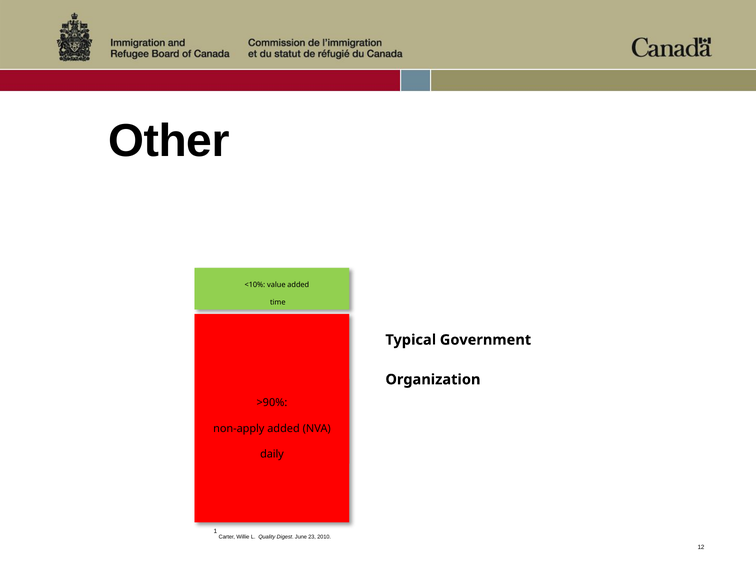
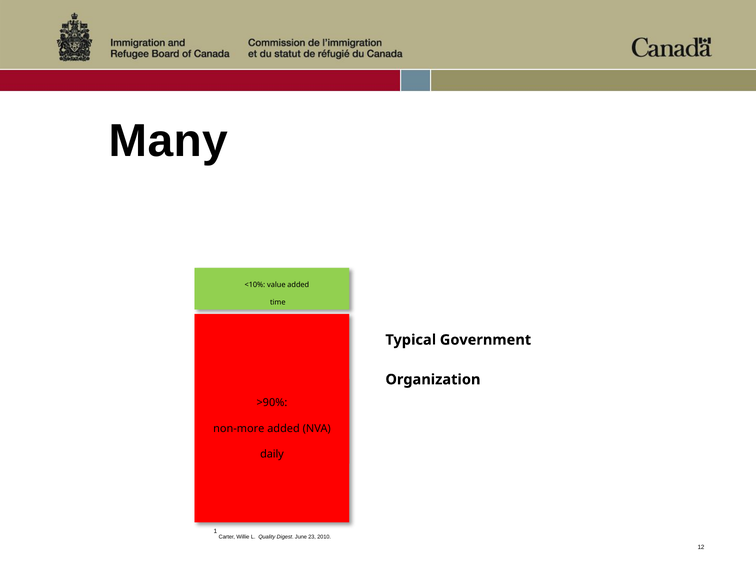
Other: Other -> Many (168, 141)
non-apply: non-apply -> non-more (239, 428)
